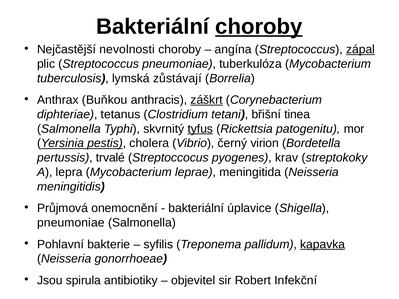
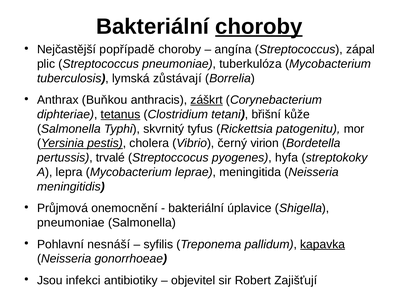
nevolnosti: nevolnosti -> popřípadě (127, 49)
zápal underline: present -> none (360, 49)
tetanus underline: none -> present (121, 114)
tinea: tinea -> kůže (297, 114)
tyfus underline: present -> none (200, 129)
krav: krav -> hyfa (287, 158)
bakterie: bakterie -> nesnáší (109, 244)
spirula: spirula -> infekci (83, 281)
Infekční: Infekční -> Zajišťují (296, 281)
